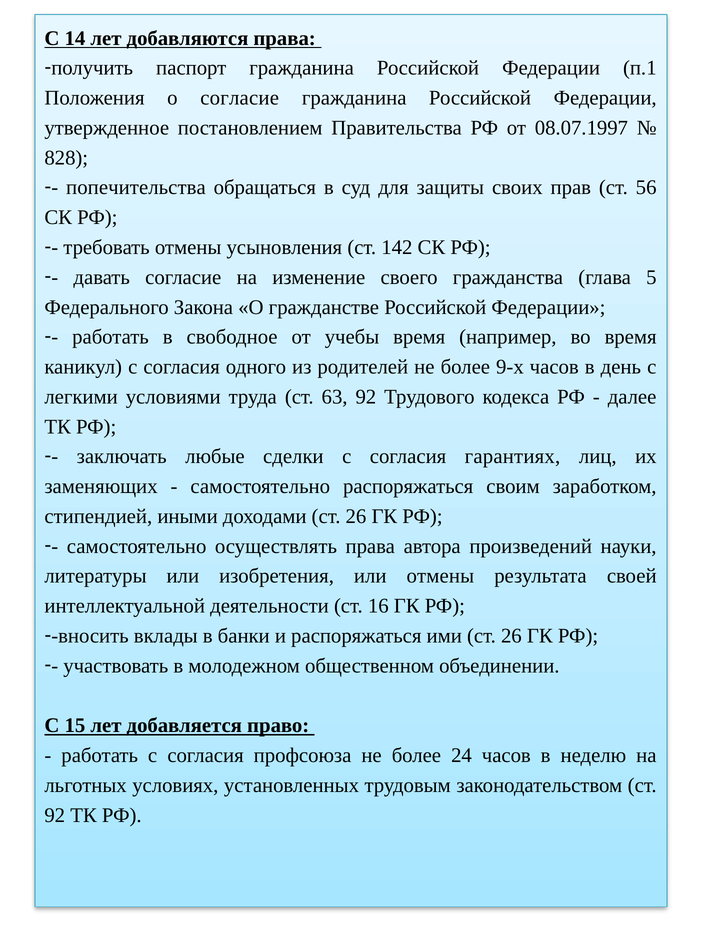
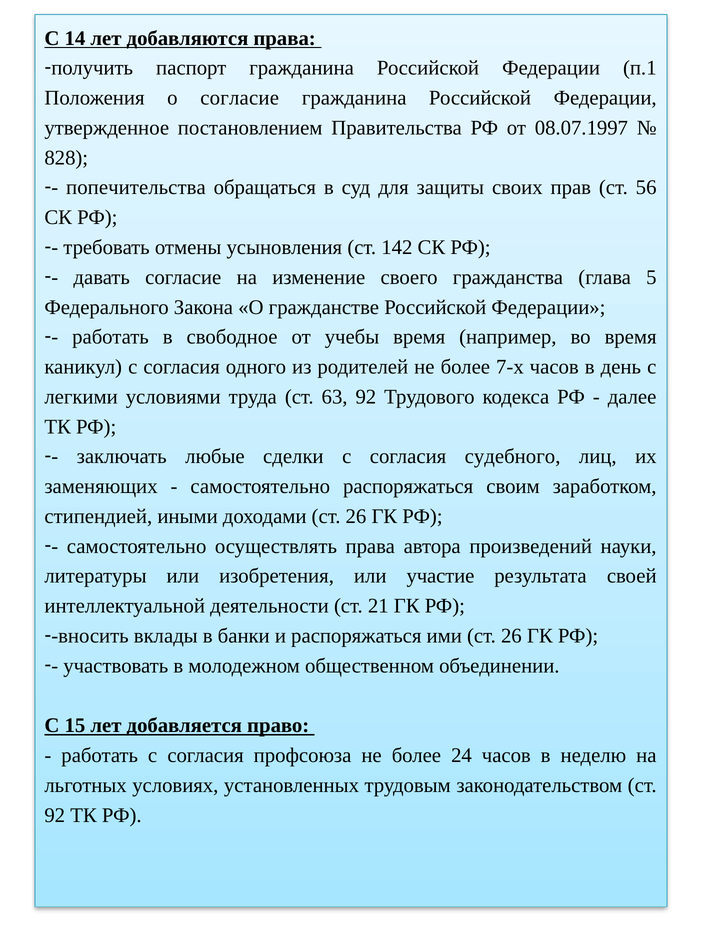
9-х: 9-х -> 7-х (510, 367)
гарантиях: гарантиях -> судебного (513, 457)
или отмены: отмены -> участие (440, 576)
16: 16 -> 21 (378, 606)
